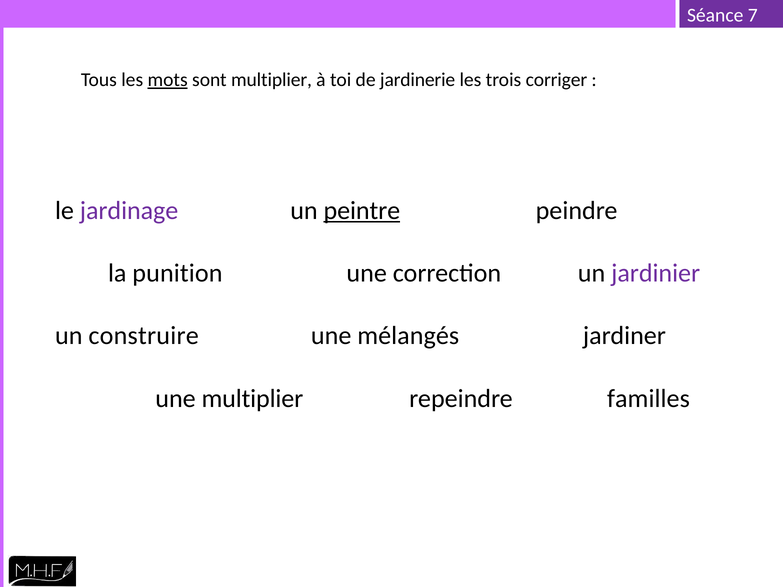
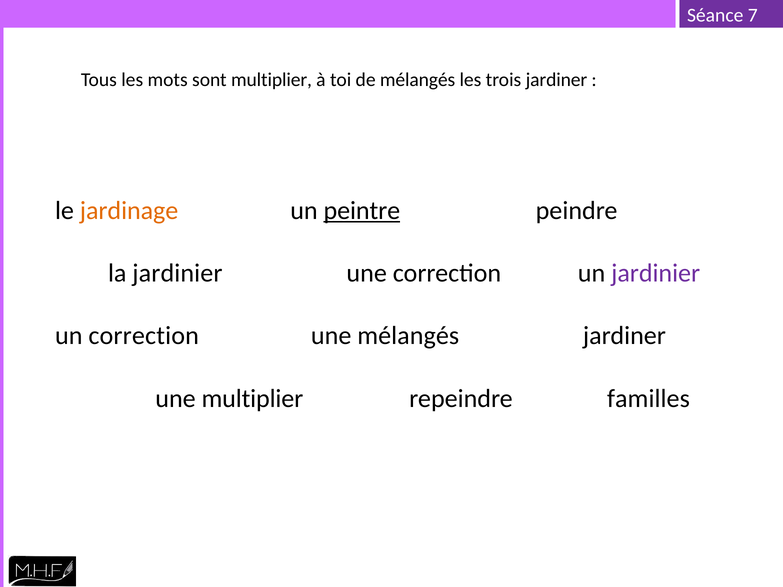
mots underline: present -> none (168, 80)
de jardinerie: jardinerie -> mélangés (418, 80)
trois corriger: corriger -> jardiner (556, 80)
jardinage colour: purple -> orange (129, 211)
la punition: punition -> jardinier (177, 273)
un construire: construire -> correction (144, 336)
